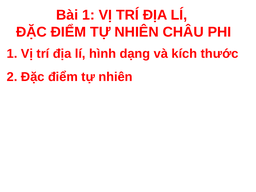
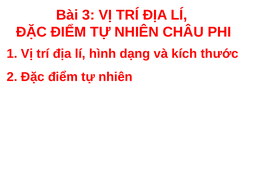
Bài 1: 1 -> 3 (88, 15)
